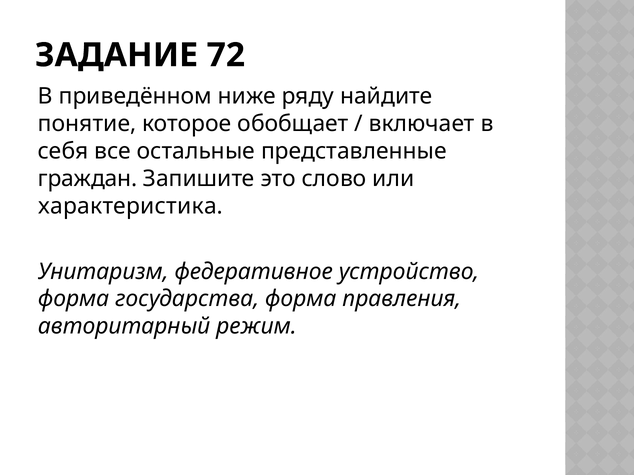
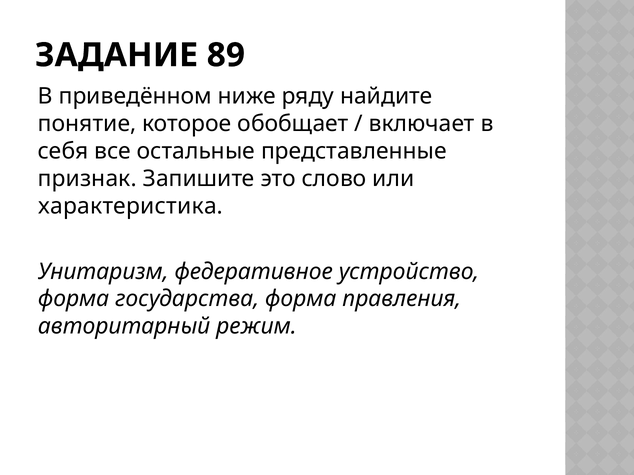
72: 72 -> 89 (226, 55)
граждан: граждан -> признак (87, 179)
